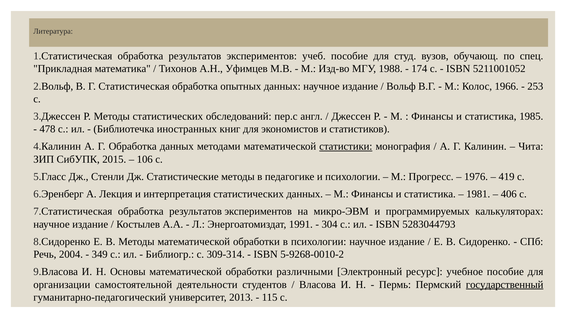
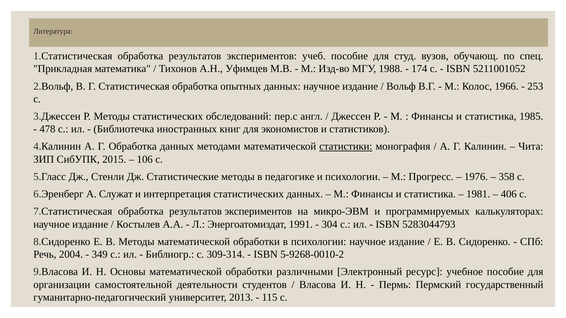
419: 419 -> 358 (507, 177)
Лекция: Лекция -> Служат (116, 194)
государственный underline: present -> none (505, 285)
